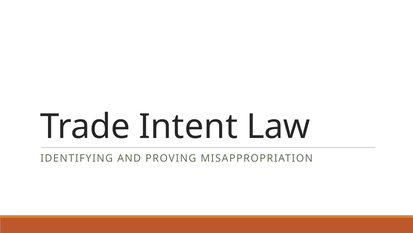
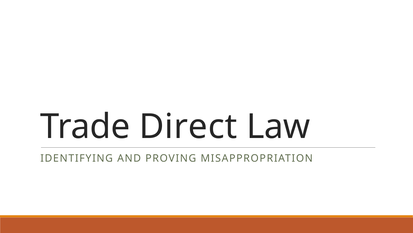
Intent: Intent -> Direct (188, 127)
